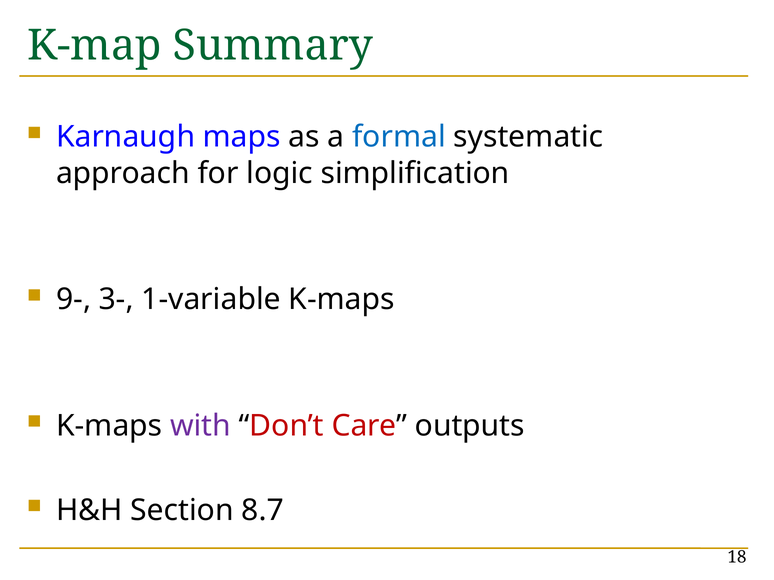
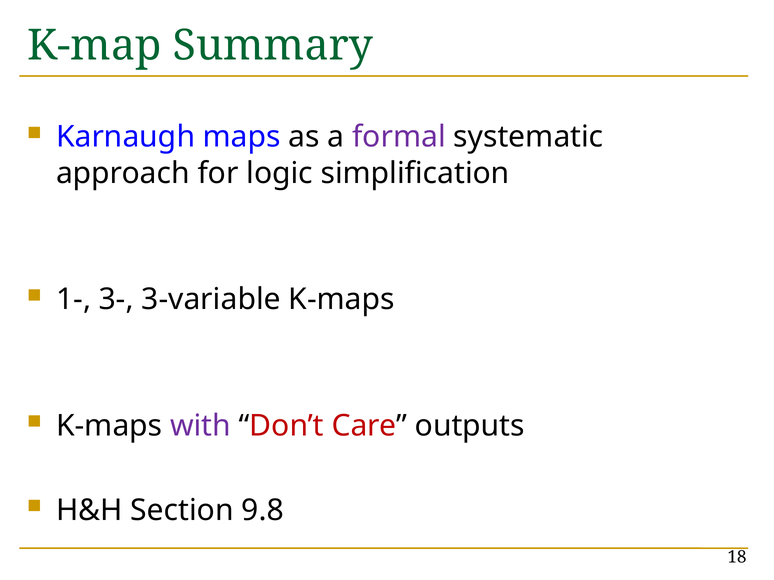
formal colour: blue -> purple (399, 137)
9-: 9- -> 1- (74, 300)
1-variable: 1-variable -> 3-variable (211, 300)
8.7: 8.7 -> 9.8 (263, 511)
